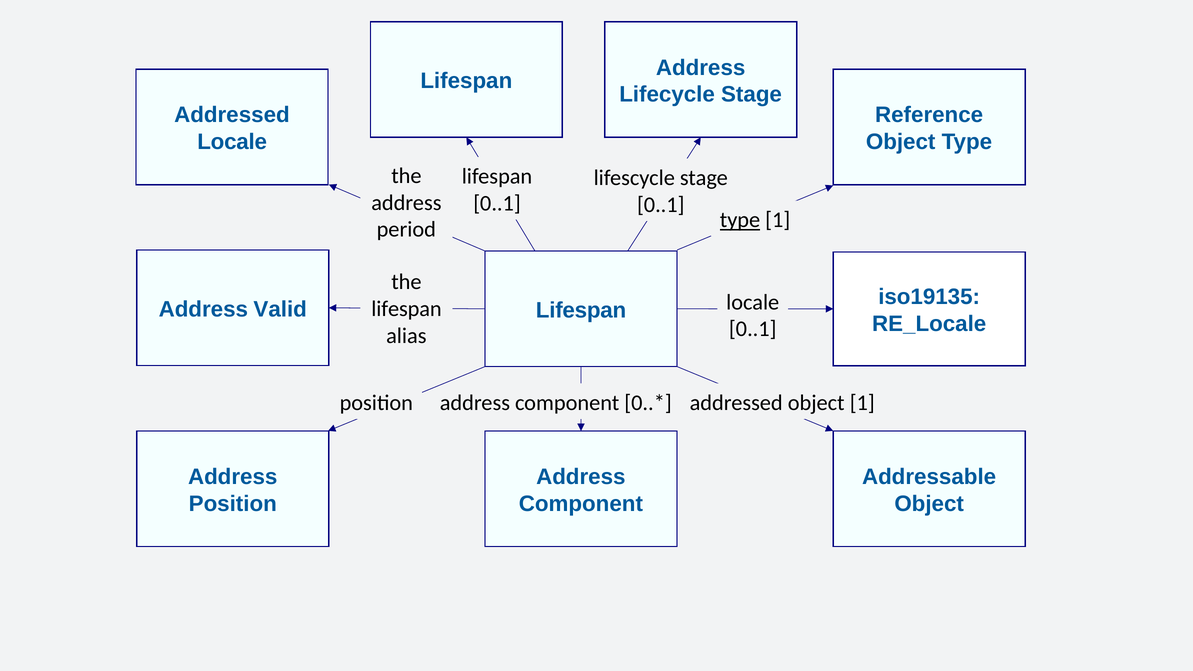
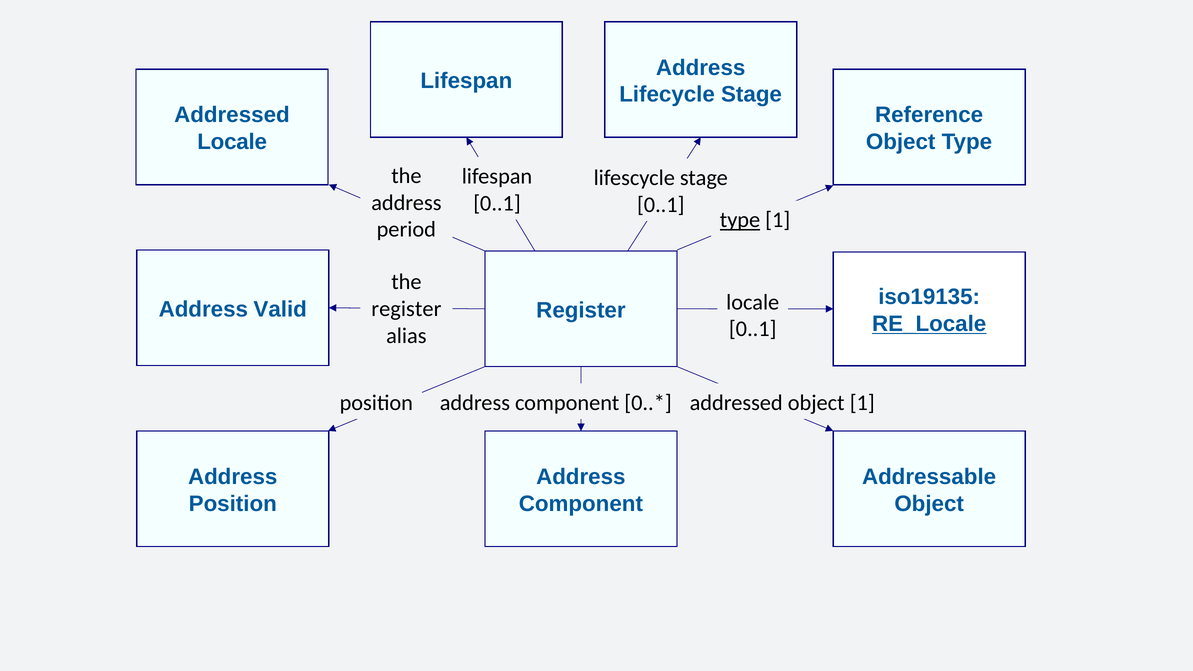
lifespan: lifespan -> register (406, 309)
Lifespan: Lifespan -> Register (581, 310)
RE_Locale underline: none -> present (929, 324)
